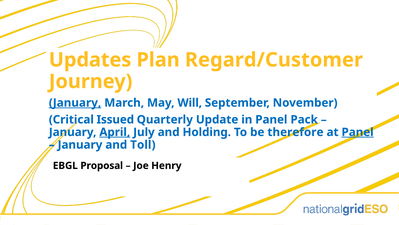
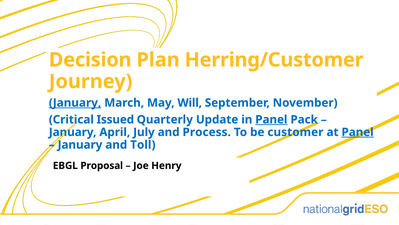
Updates: Updates -> Decision (90, 60)
Regard/Customer: Regard/Customer -> Herring/Customer (274, 60)
Panel underline: none -> present (271, 119)
April underline: present -> none (115, 132)
Holding: Holding -> Process (207, 132)
therefore: therefore -> customer (295, 132)
